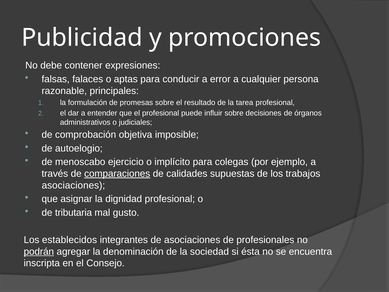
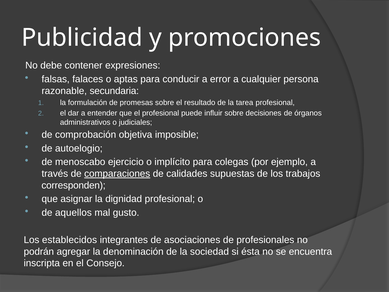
principales: principales -> secundaria (114, 91)
asociaciones: asociaciones -> corresponden (74, 185)
tributaria: tributaria -> aquellos (73, 212)
podrán underline: present -> none (39, 251)
